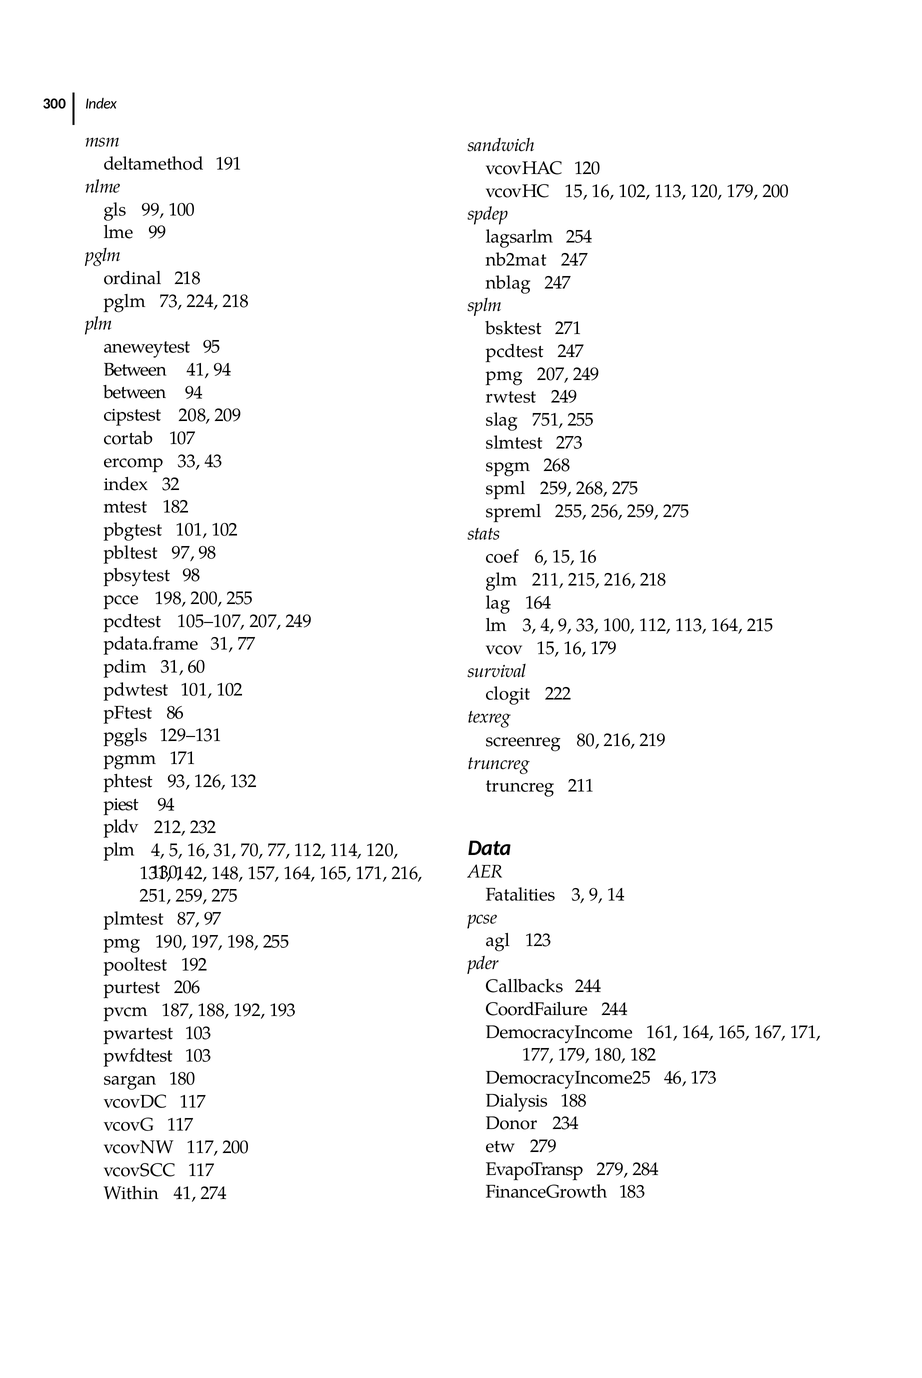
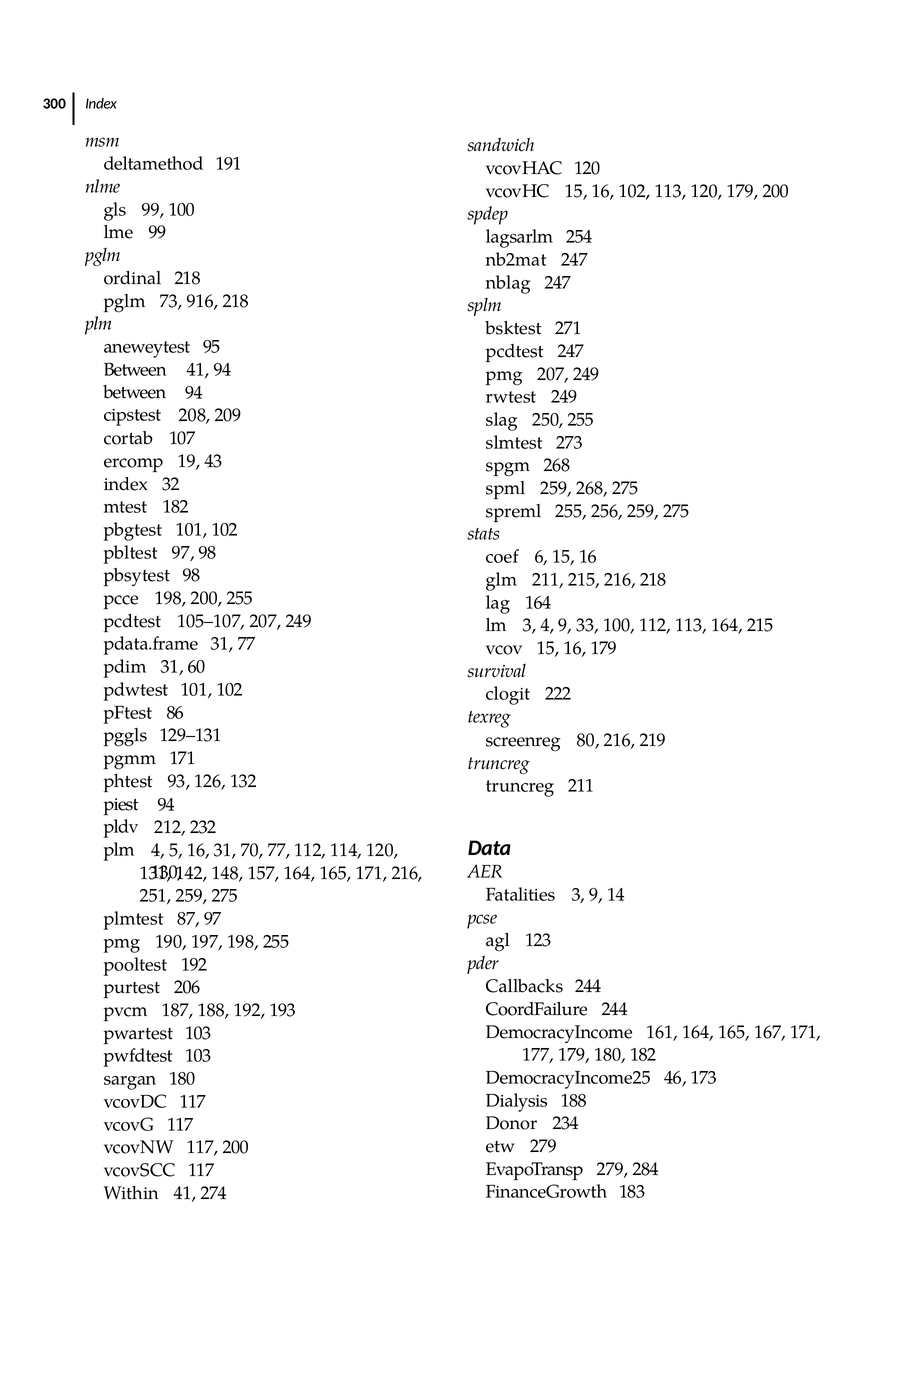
224: 224 -> 916 (202, 301)
751: 751 -> 250 (548, 420)
ercomp 33: 33 -> 19 (189, 461)
